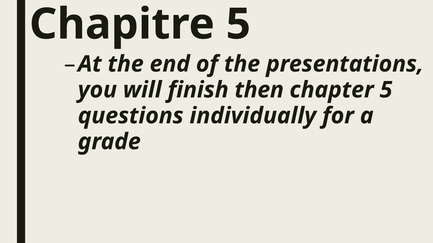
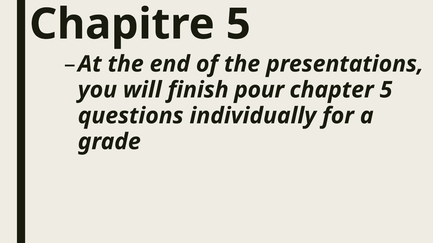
then: then -> pour (259, 90)
